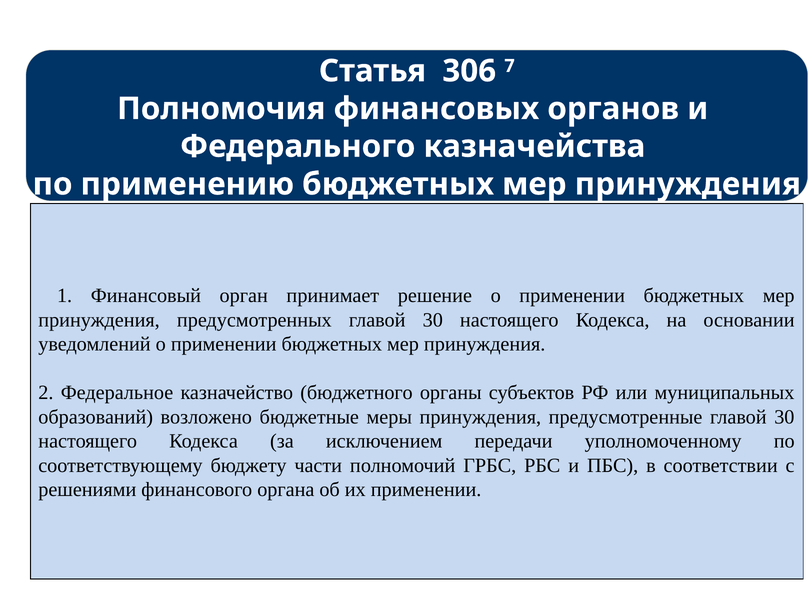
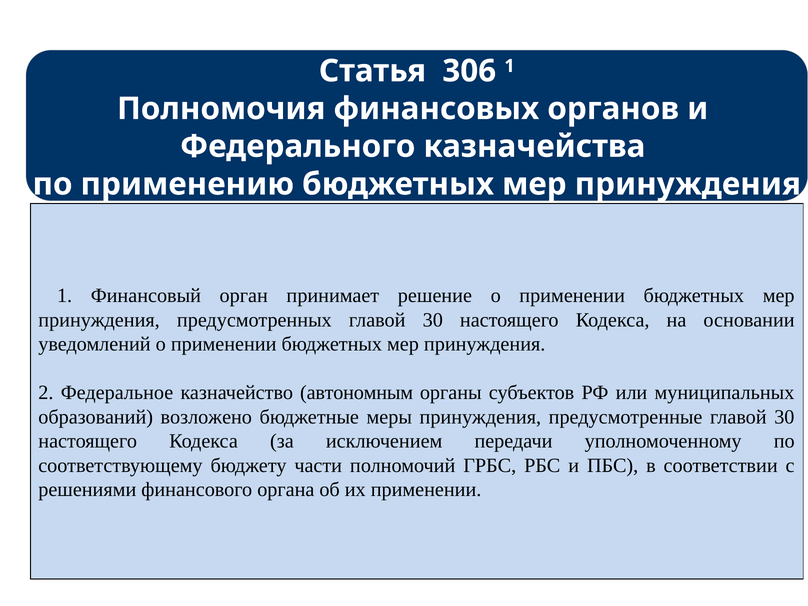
306 7: 7 -> 1 (510, 66)
бюджетного: бюджетного -> автономным (357, 393)
